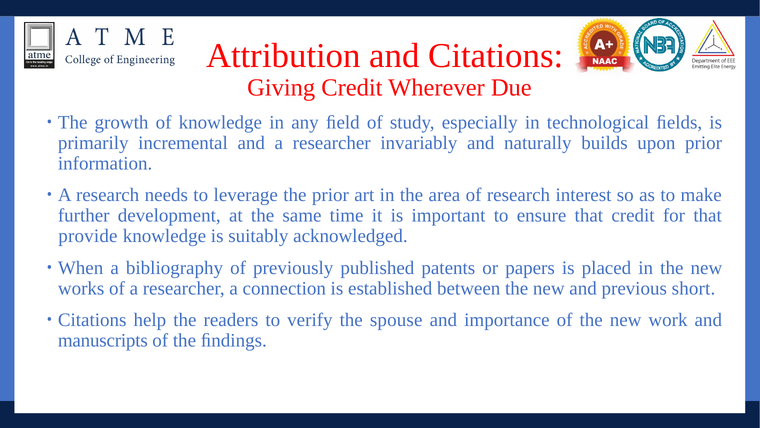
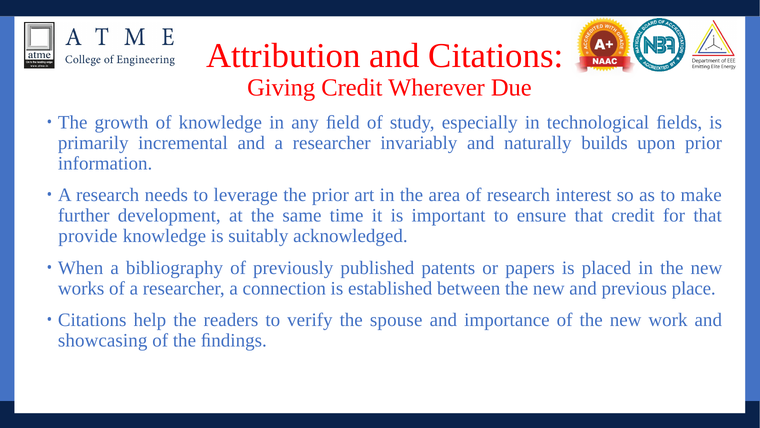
short: short -> place (694, 288)
manuscripts: manuscripts -> showcasing (103, 340)
